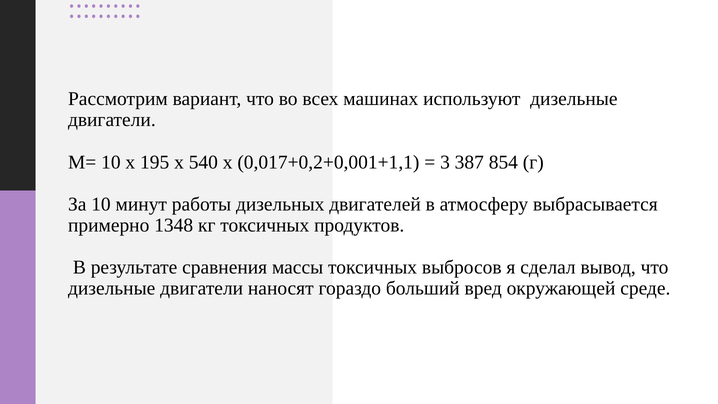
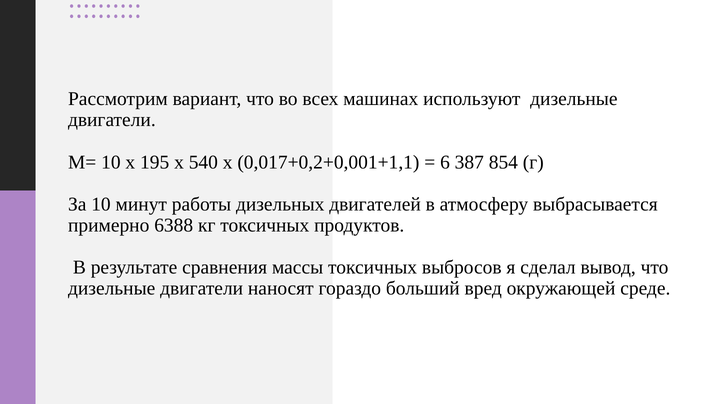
3: 3 -> 6 (445, 162)
1348: 1348 -> 6388 (174, 225)
